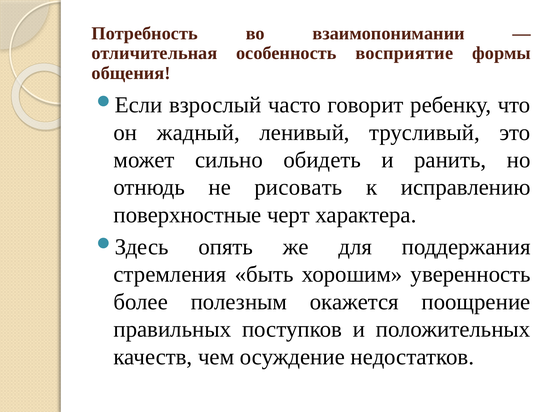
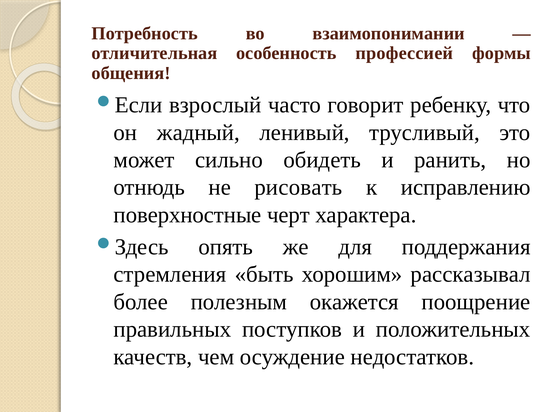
восприятие: восприятие -> профессией (404, 53)
уверенность: уверенность -> рассказывал (471, 274)
